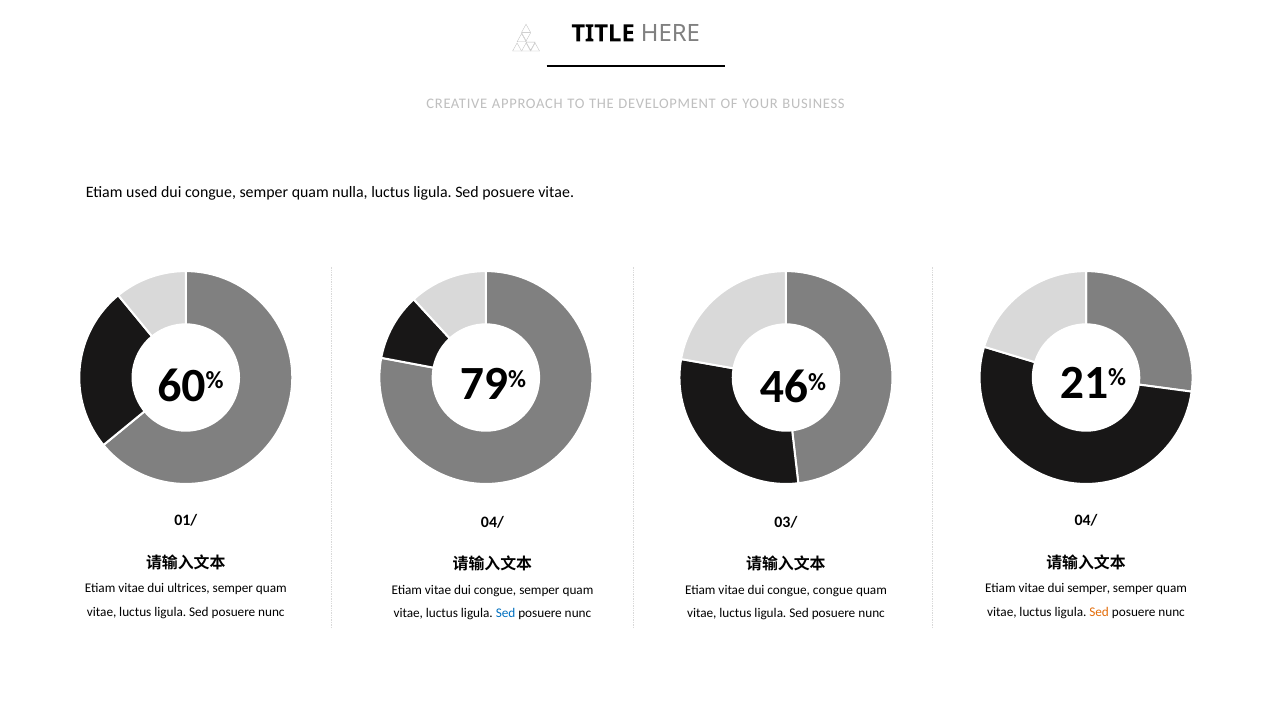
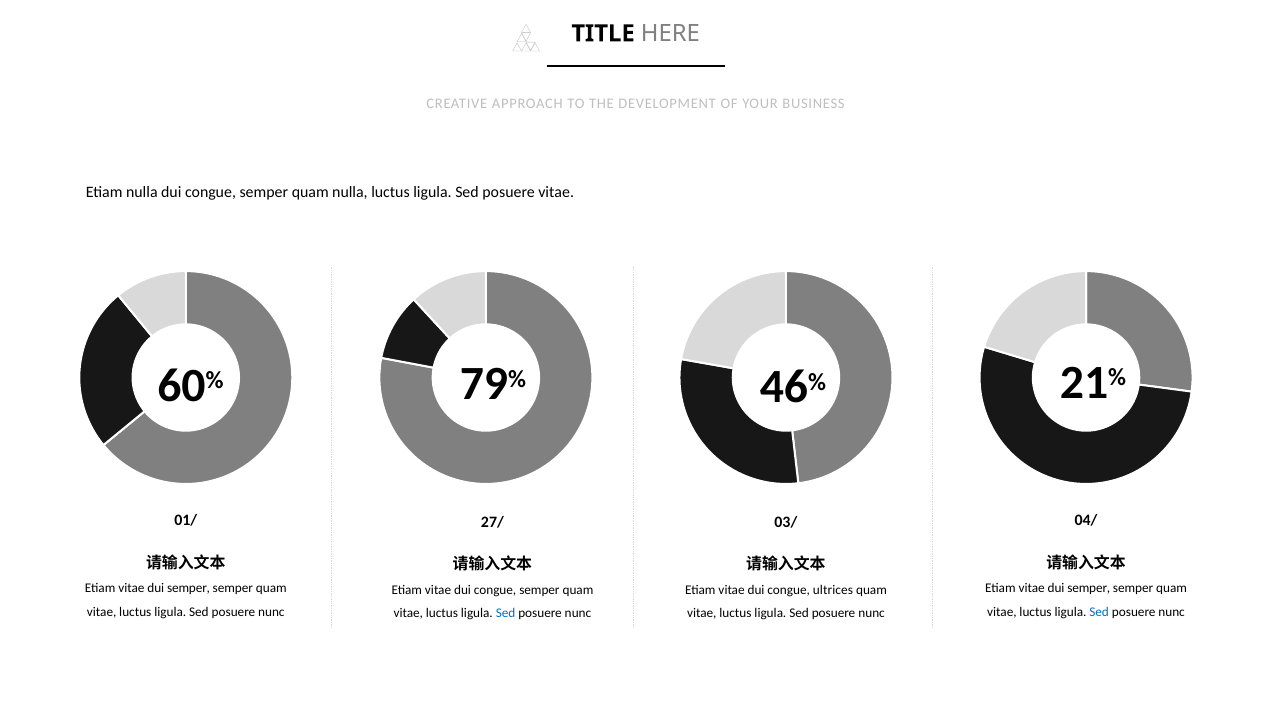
Etiam used: used -> nulla (142, 193)
04/: 04/ -> 27/ (492, 522)
ultrices: ultrices -> semper (189, 589)
congue congue: congue -> ultrices (833, 590)
Sed colour: orange -> blue (1099, 612)
